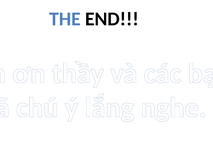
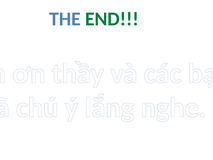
END colour: black -> green (112, 19)
